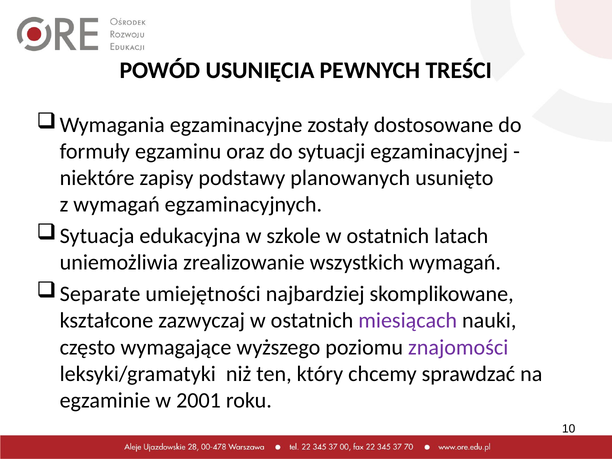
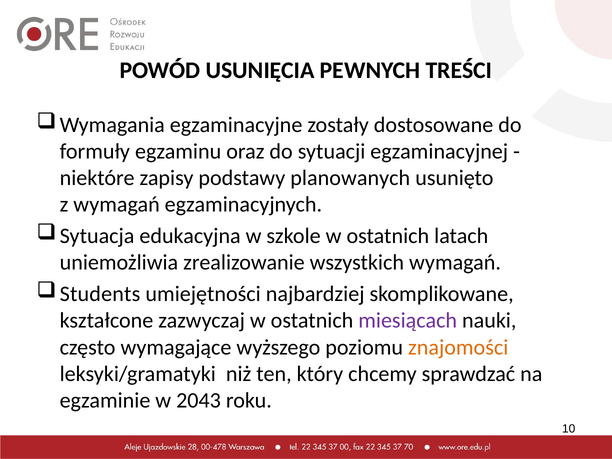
Separate: Separate -> Students (100, 294)
znajomości colour: purple -> orange (458, 347)
2001: 2001 -> 2043 (199, 400)
